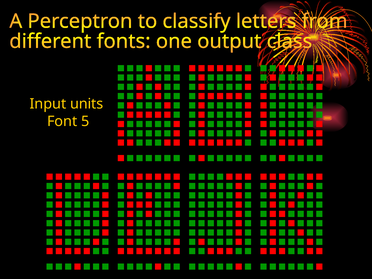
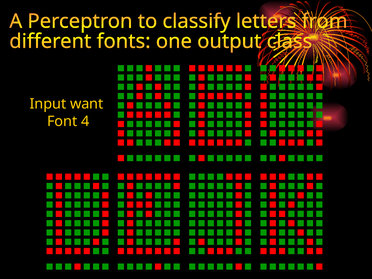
units: units -> want (87, 104)
5: 5 -> 4 (85, 121)
